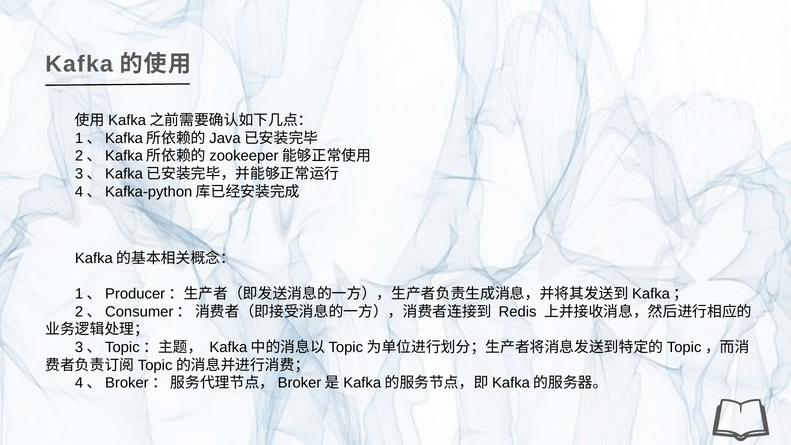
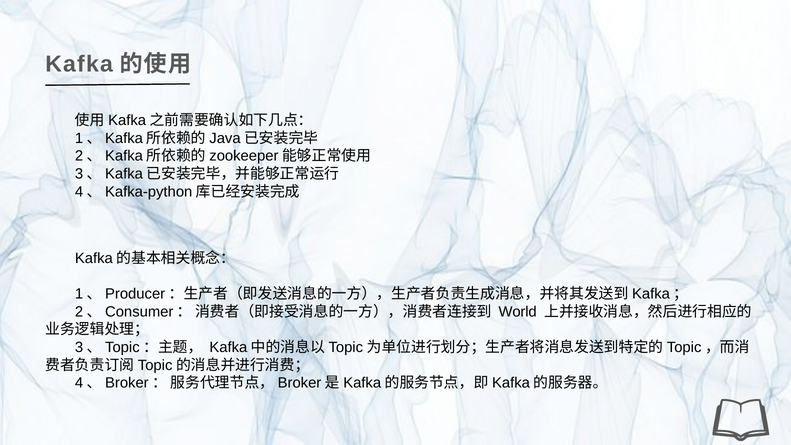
Redis: Redis -> World (518, 312)
